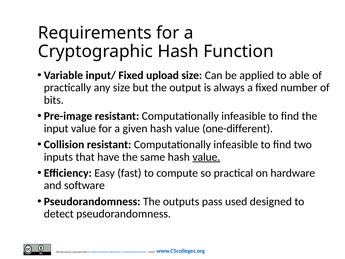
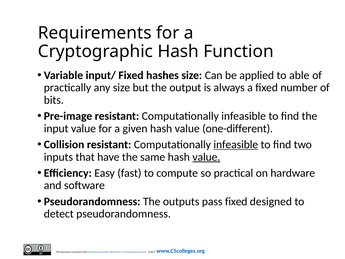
upload: upload -> hashes (162, 75)
infeasible underline: none -> present (236, 144)
pass used: used -> fixed (236, 201)
